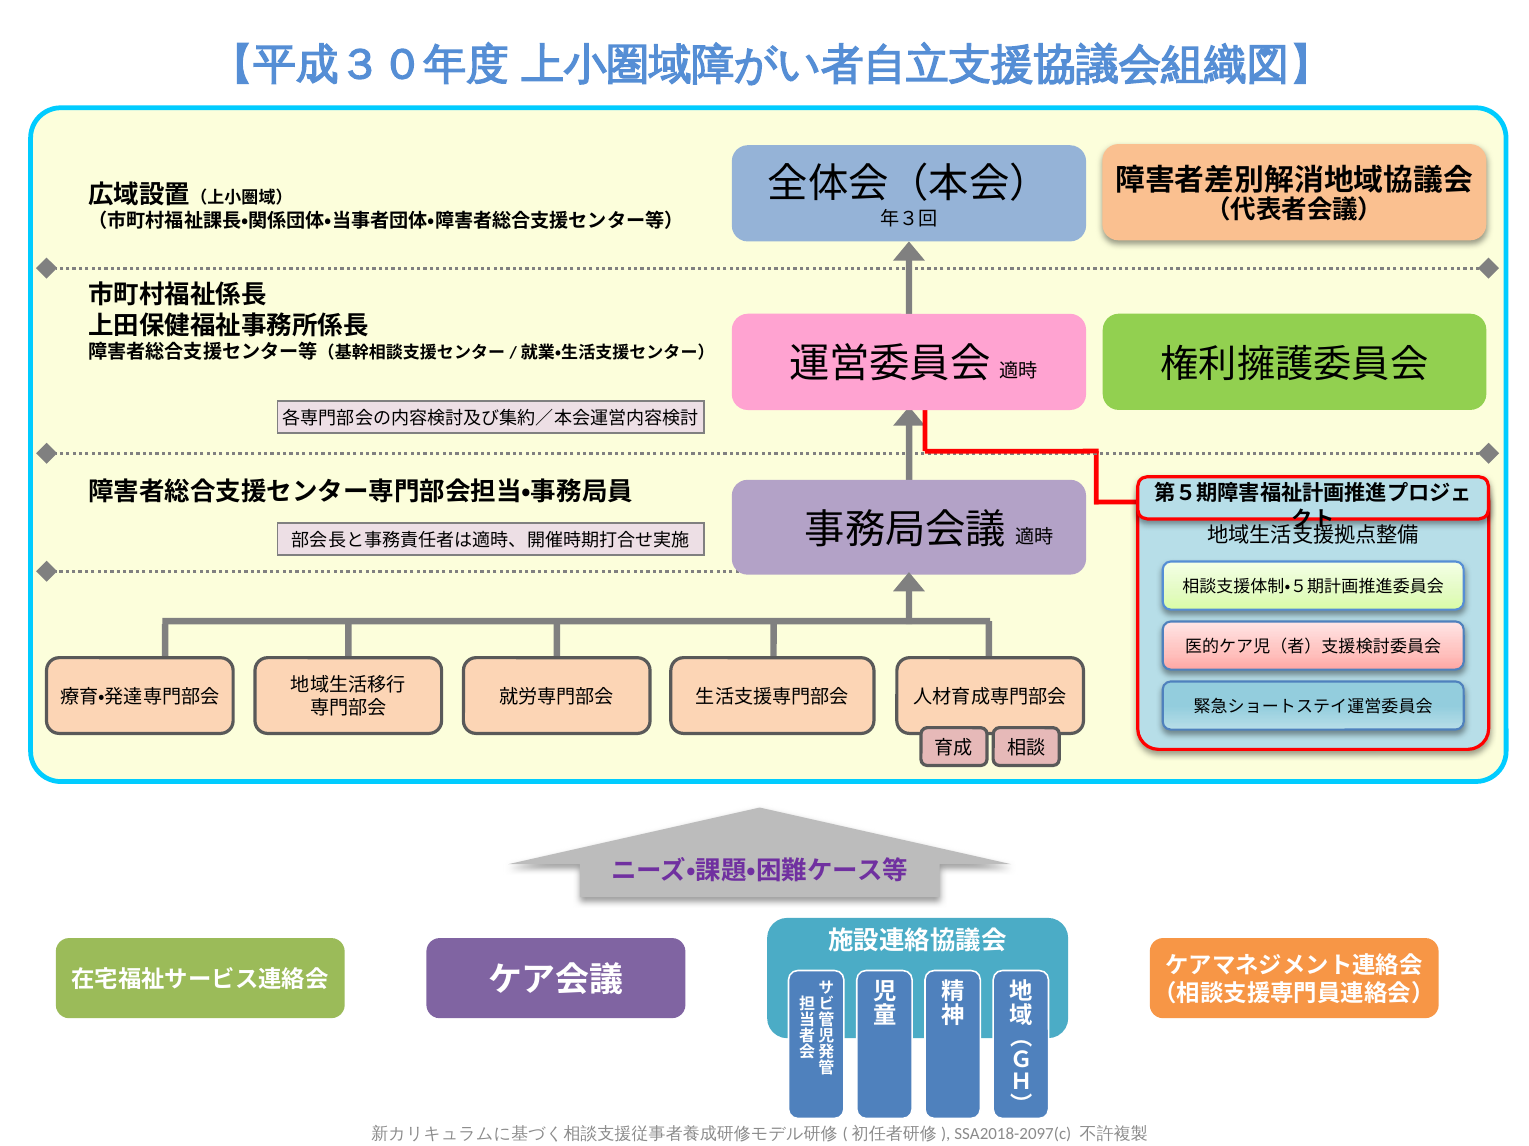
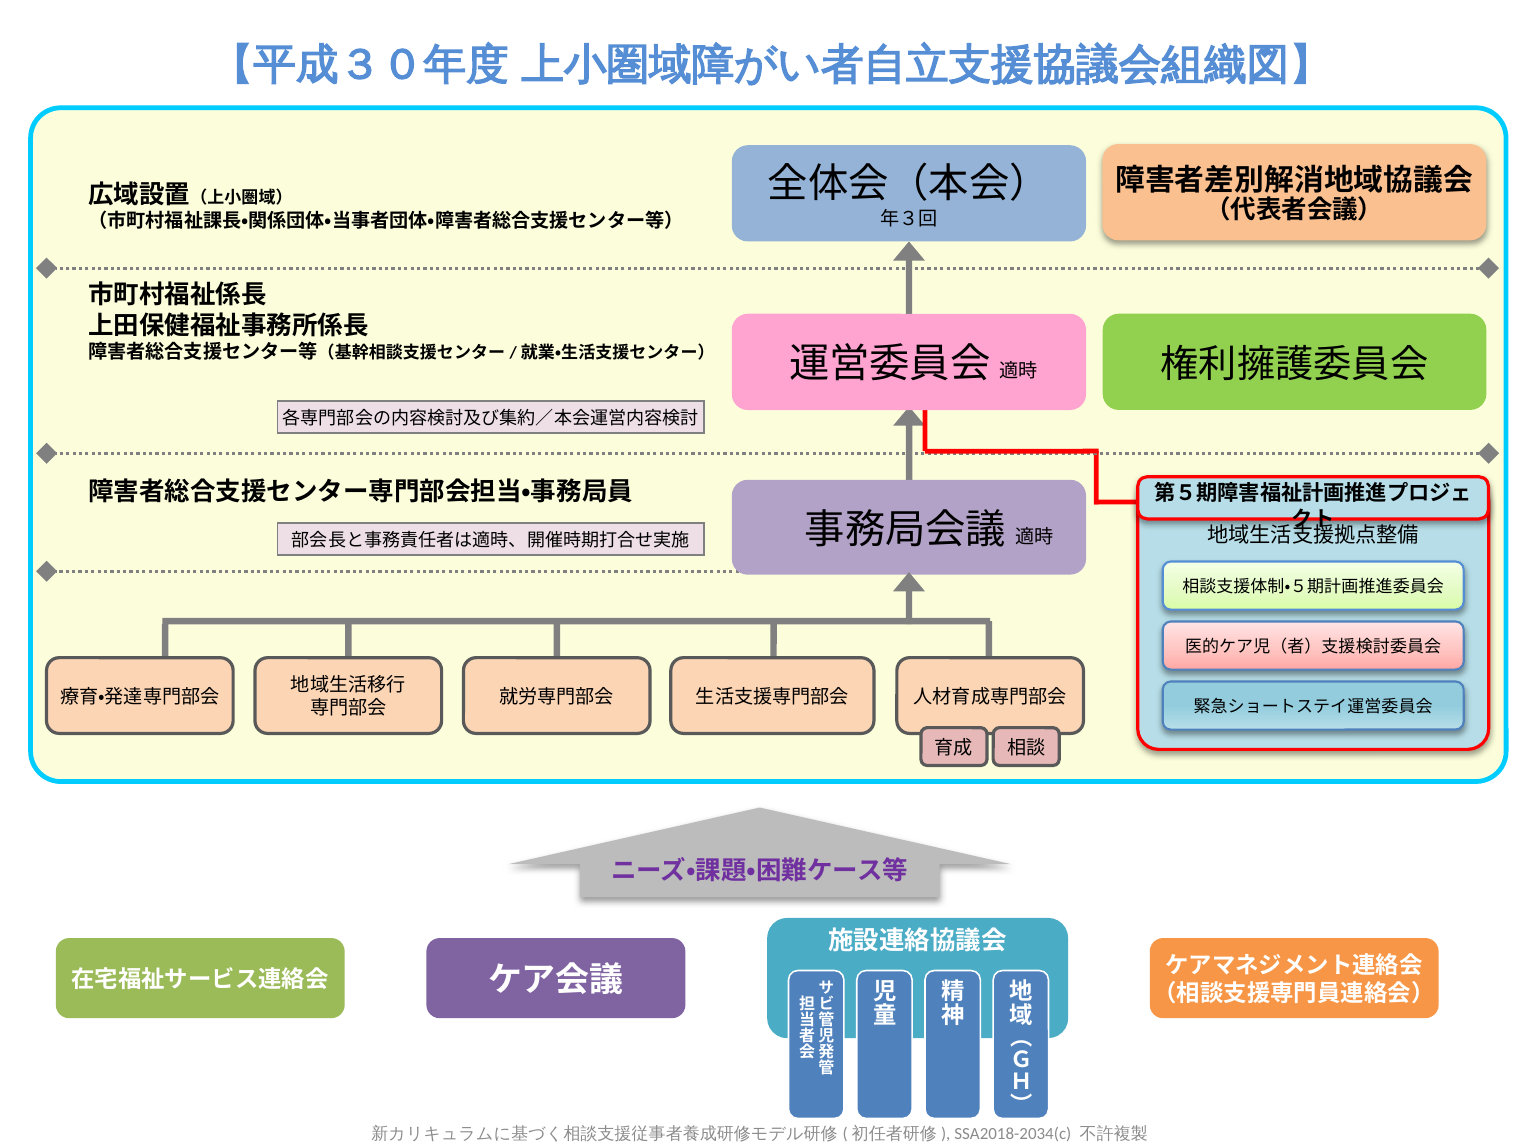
SSA2018-2097(c: SSA2018-2097(c -> SSA2018-2034(c (1013, 1134)
